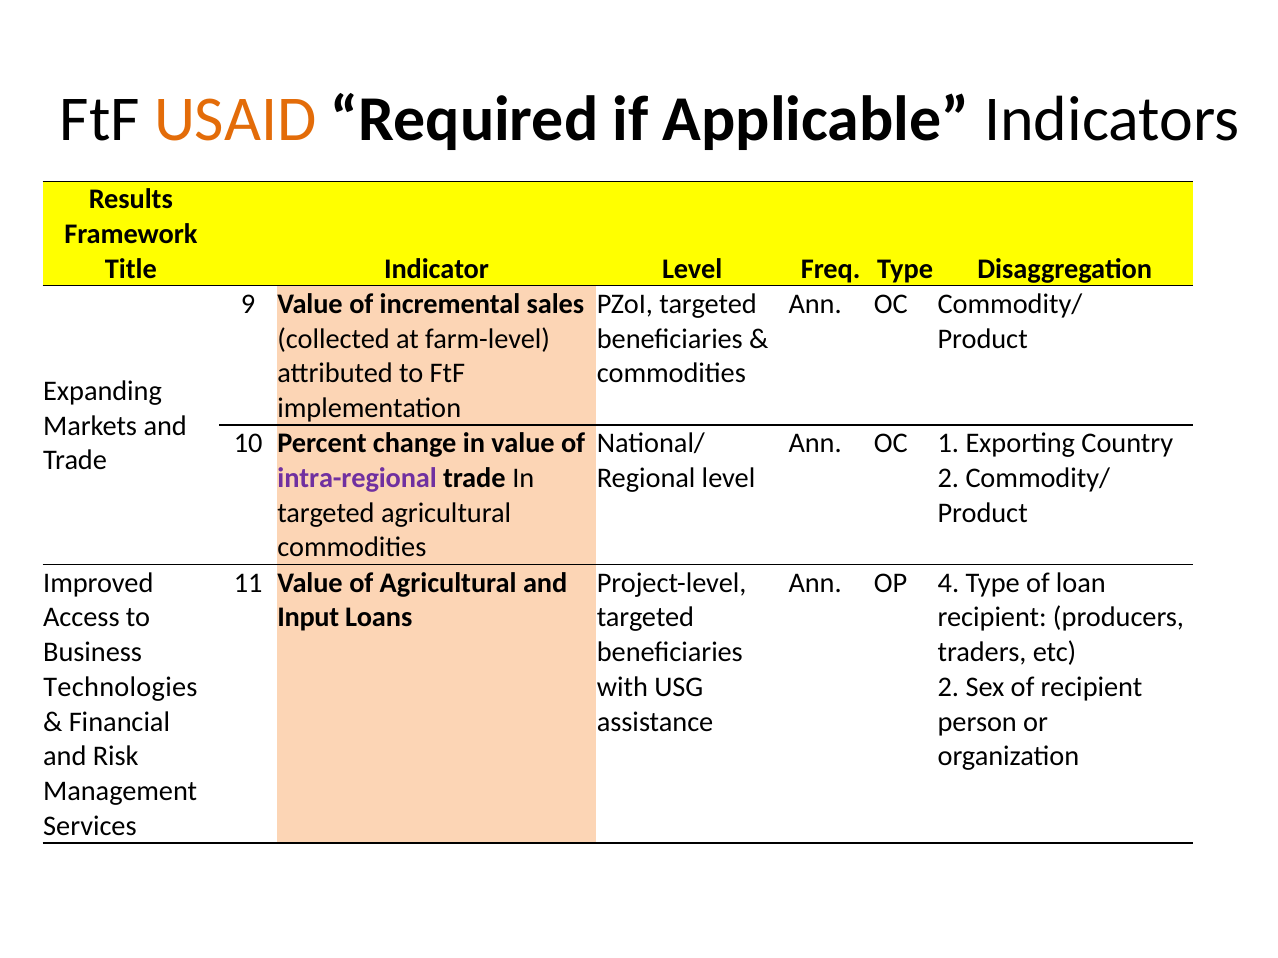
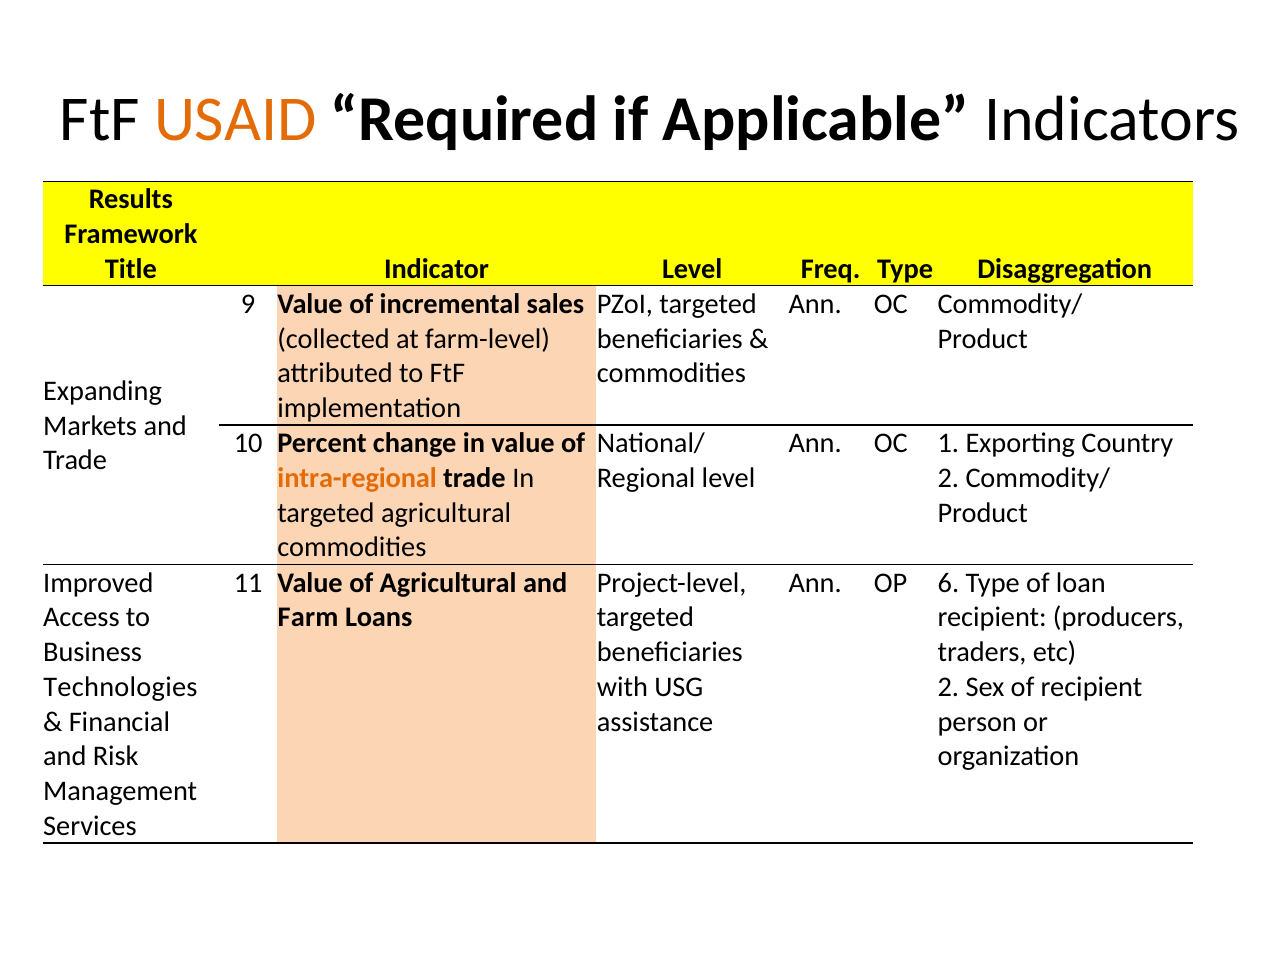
intra-regional colour: purple -> orange (357, 478)
4: 4 -> 6 (948, 583)
Input: Input -> Farm (308, 618)
